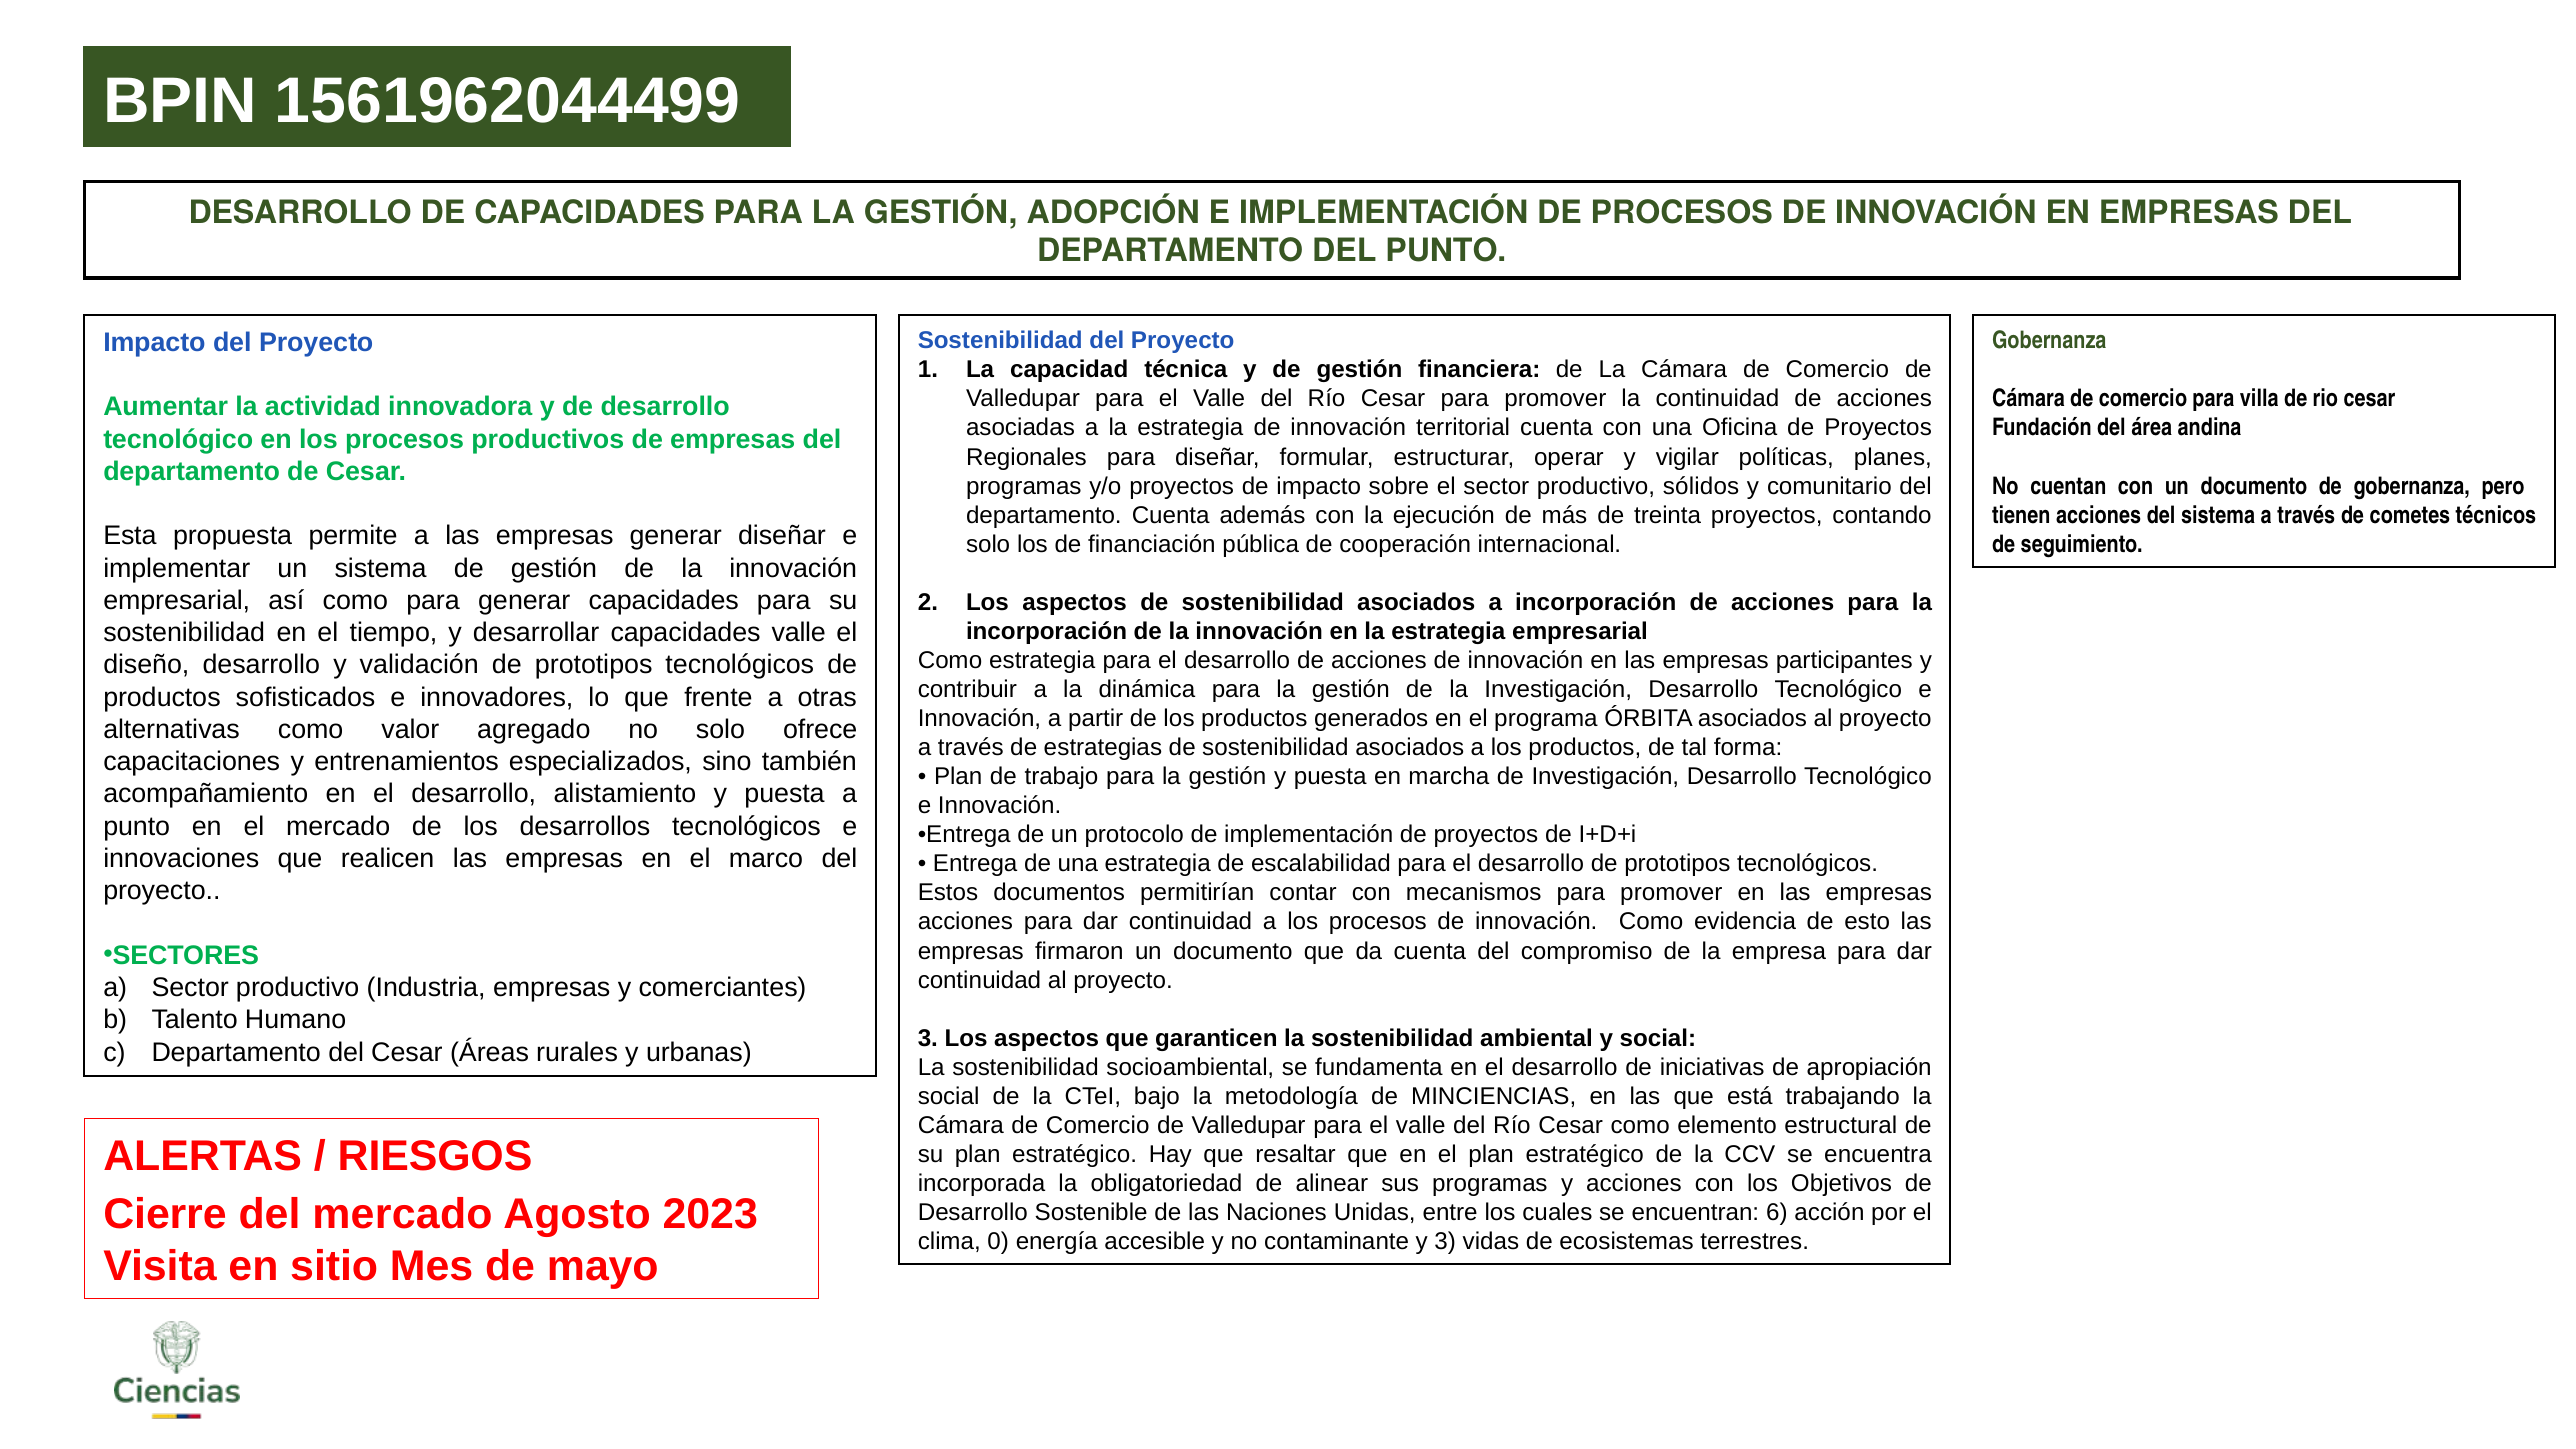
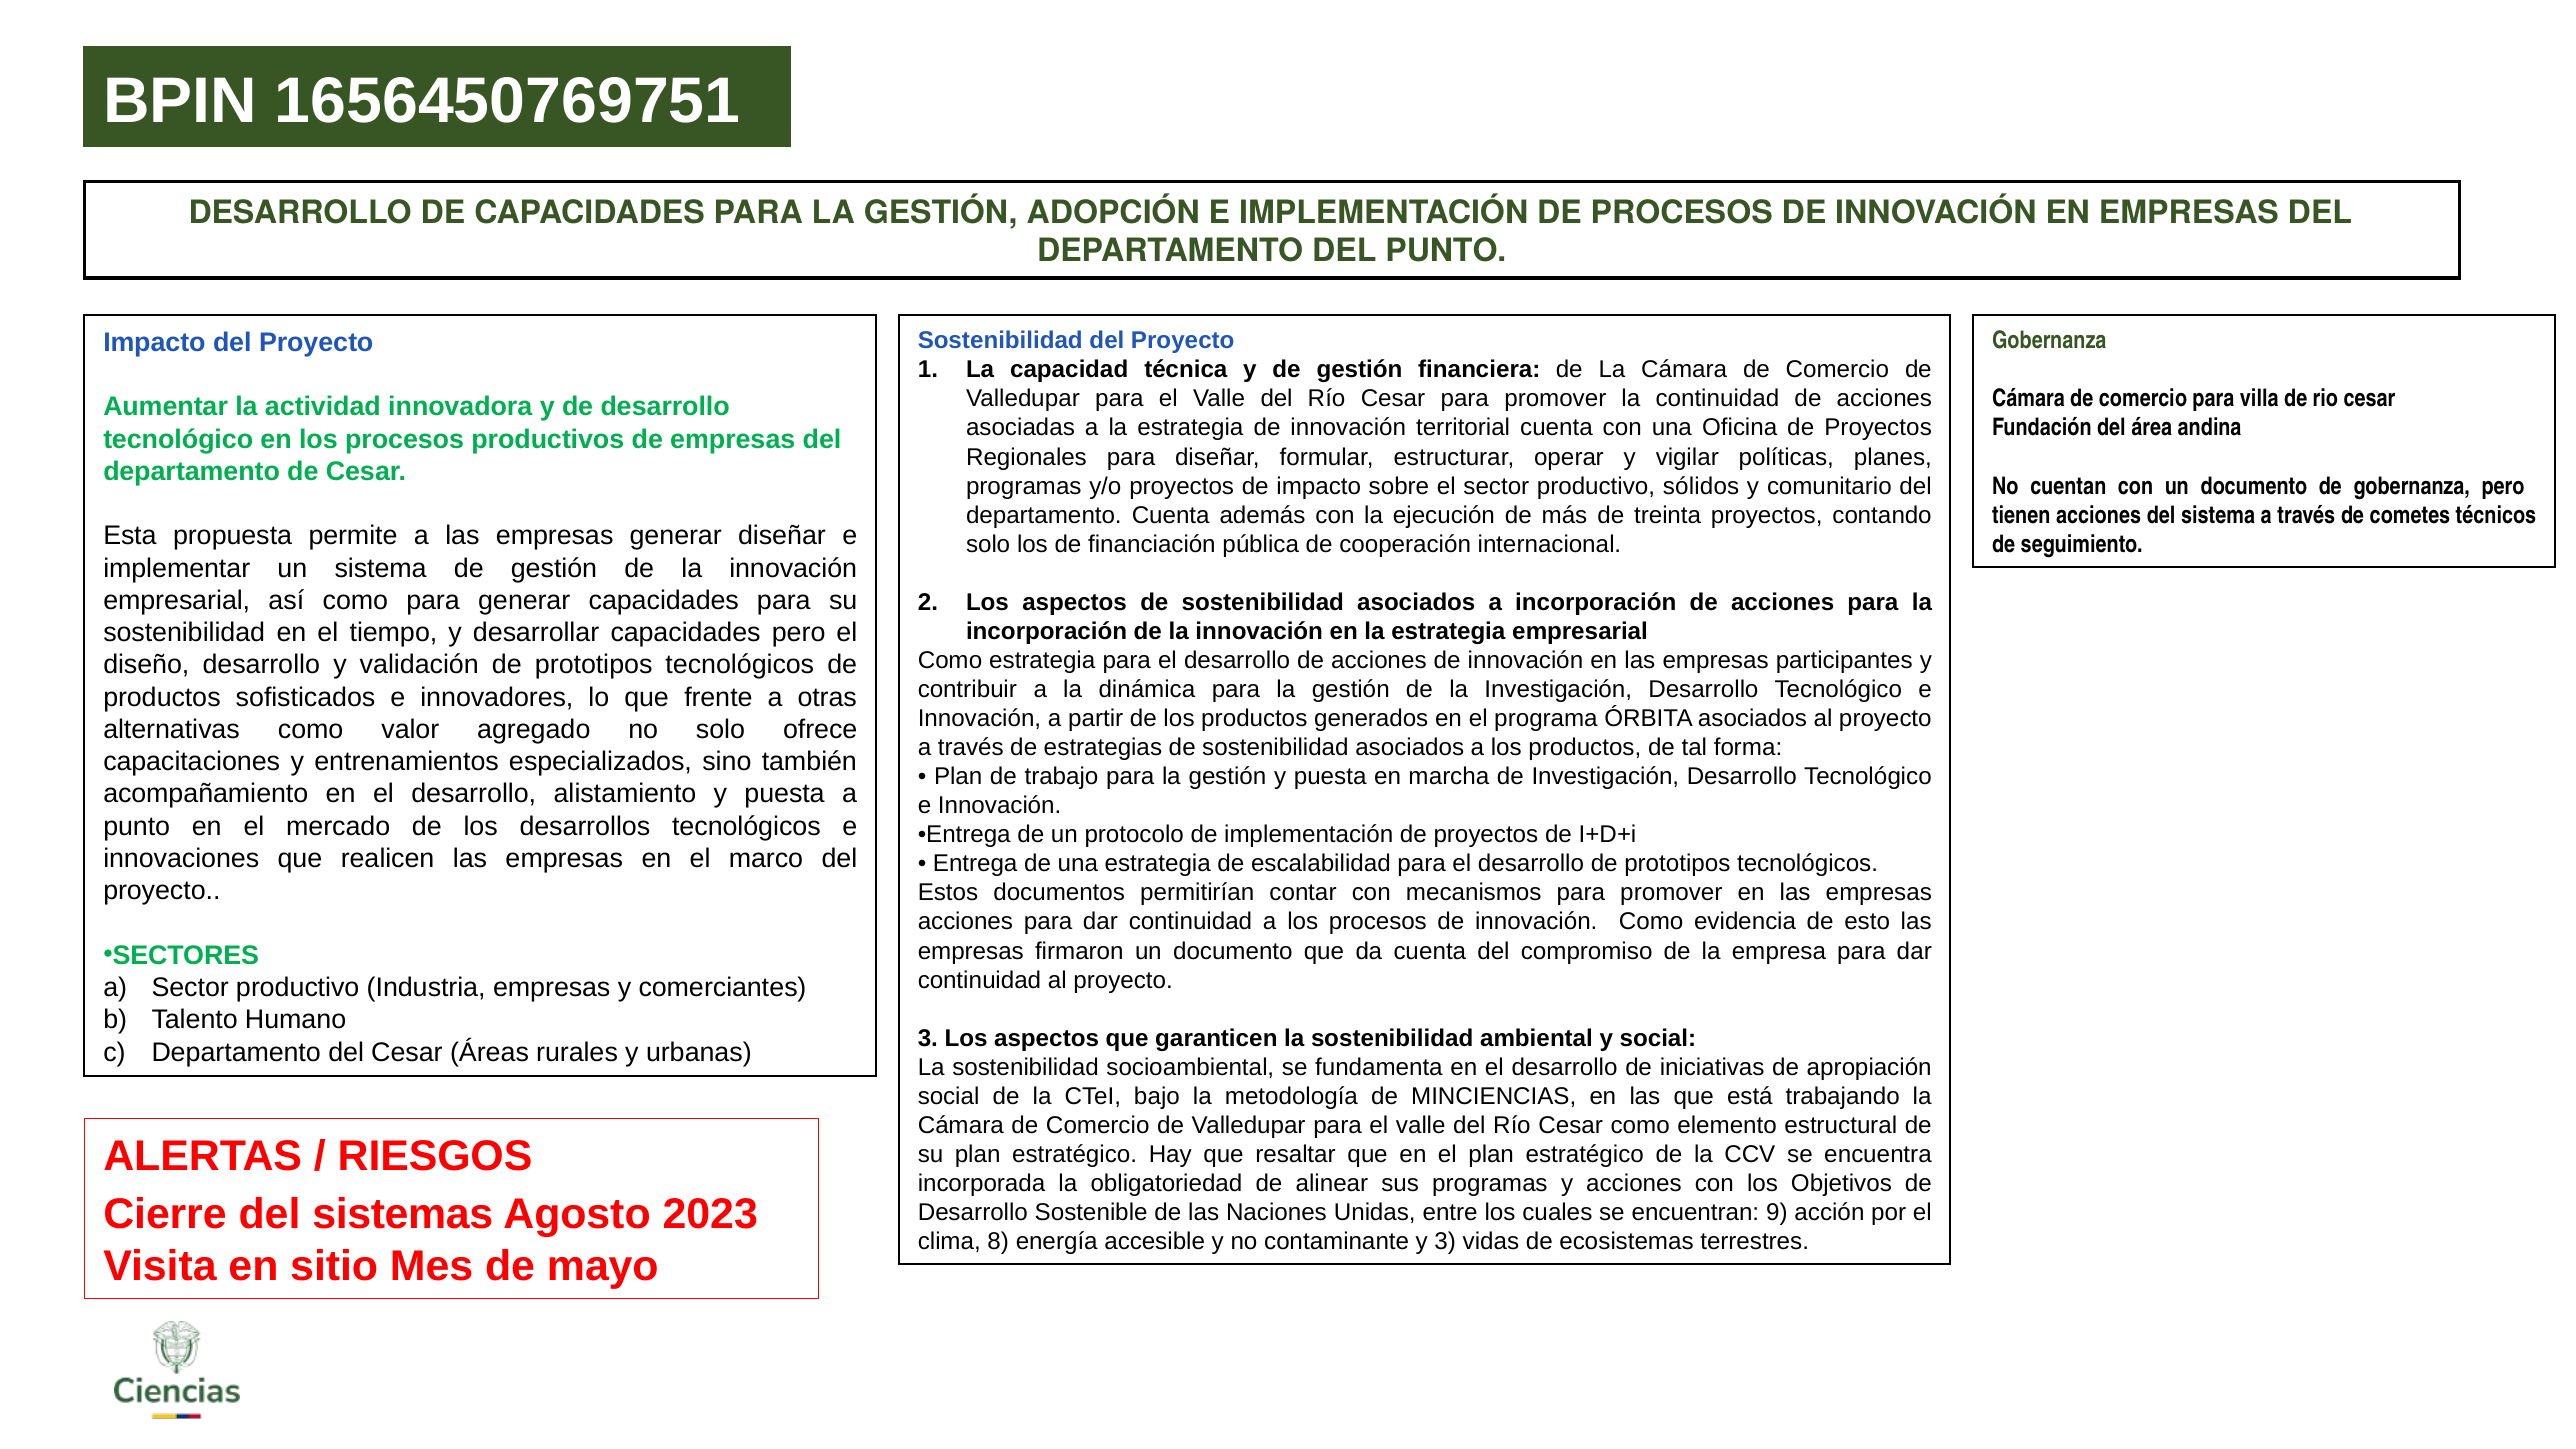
1561962044499: 1561962044499 -> 1656450769751 (508, 101)
capacidades valle: valle -> pero (799, 633)
del mercado: mercado -> sistemas (403, 1215)
6: 6 -> 9 (1777, 1213)
0: 0 -> 8 (998, 1242)
